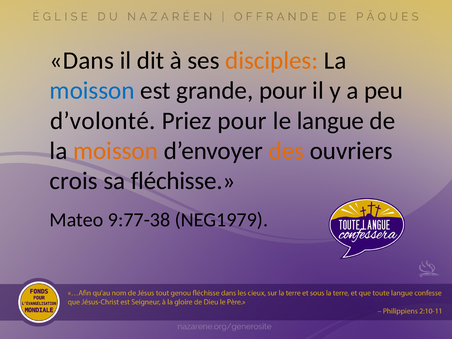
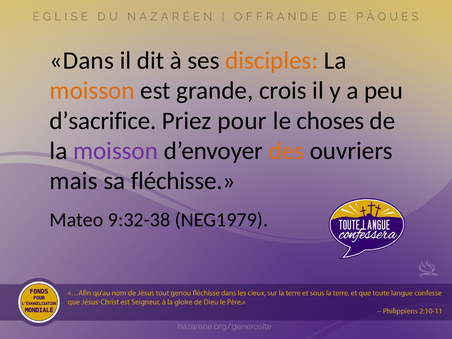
moisson colour: blue -> orange (92, 91)
grande pour: pour -> crois (283, 91)
d’volonté: d’volonté -> d’sacrifice (103, 121)
langue: langue -> choses (330, 121)
moisson colour: orange -> purple (116, 151)
crois: crois -> mais (74, 181)
9:77-38: 9:77-38 -> 9:32-38 (139, 220)
